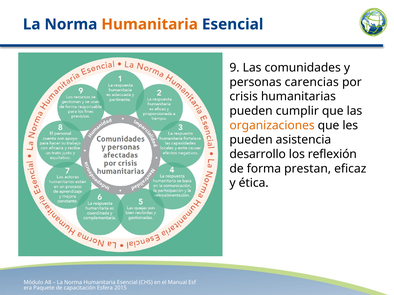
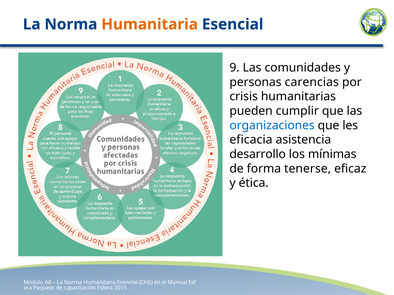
organizaciones colour: orange -> blue (272, 126)
pueden: pueden -> eficacia (251, 140)
reflexión: reflexión -> mínimas (332, 154)
prestan: prestan -> tenerse (308, 169)
